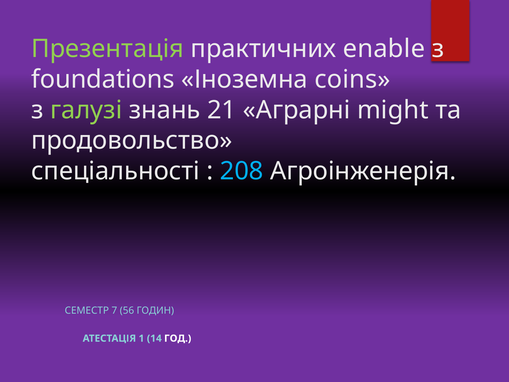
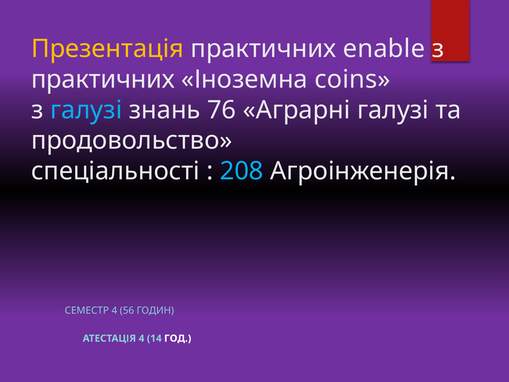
Презентація colour: light green -> yellow (108, 49)
foundations: foundations -> практичних (103, 79)
галузі colour: light green -> light blue (86, 110)
21: 21 -> 76 (222, 110)
Аграрні might: might -> галузі (393, 110)
СЕМЕСТР 7: 7 -> 4 (114, 310)
АТЕСТАЦІЯ 1: 1 -> 4 (141, 338)
